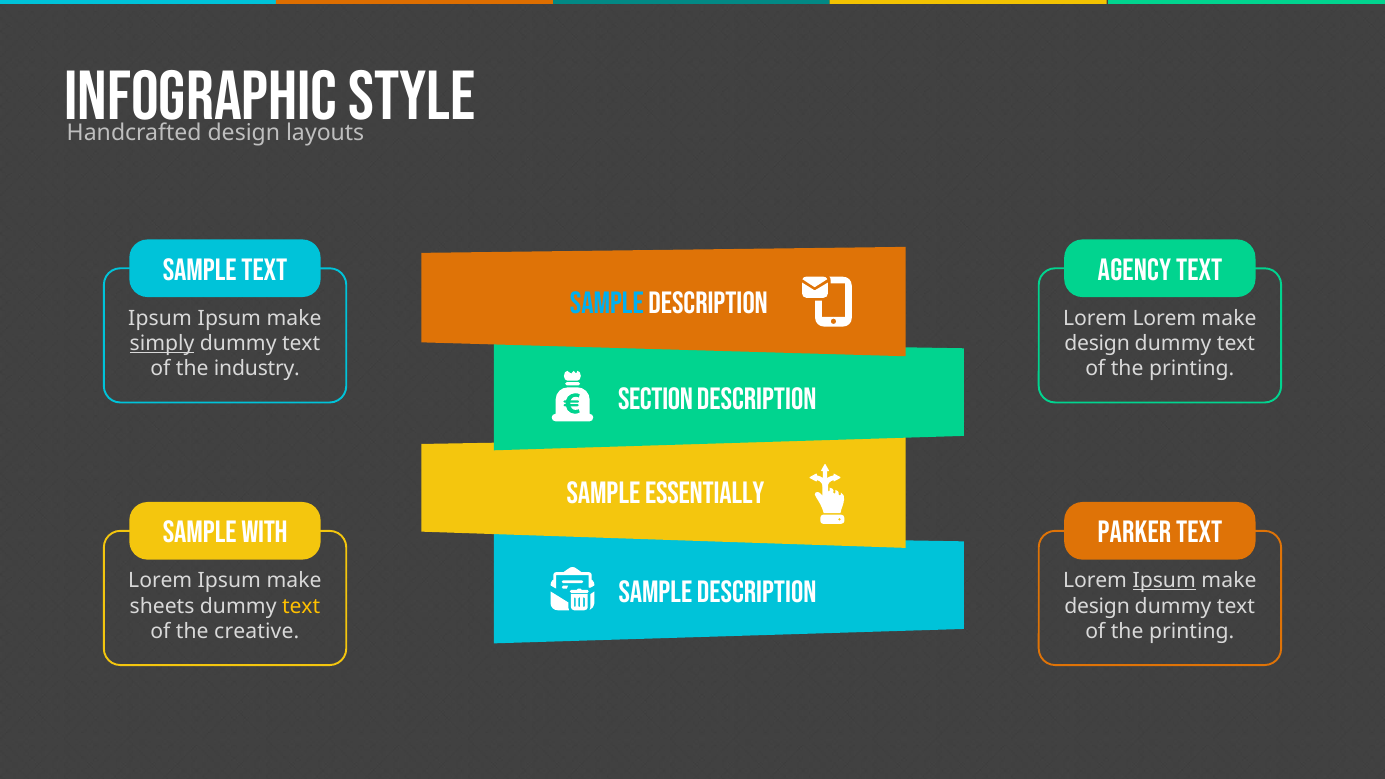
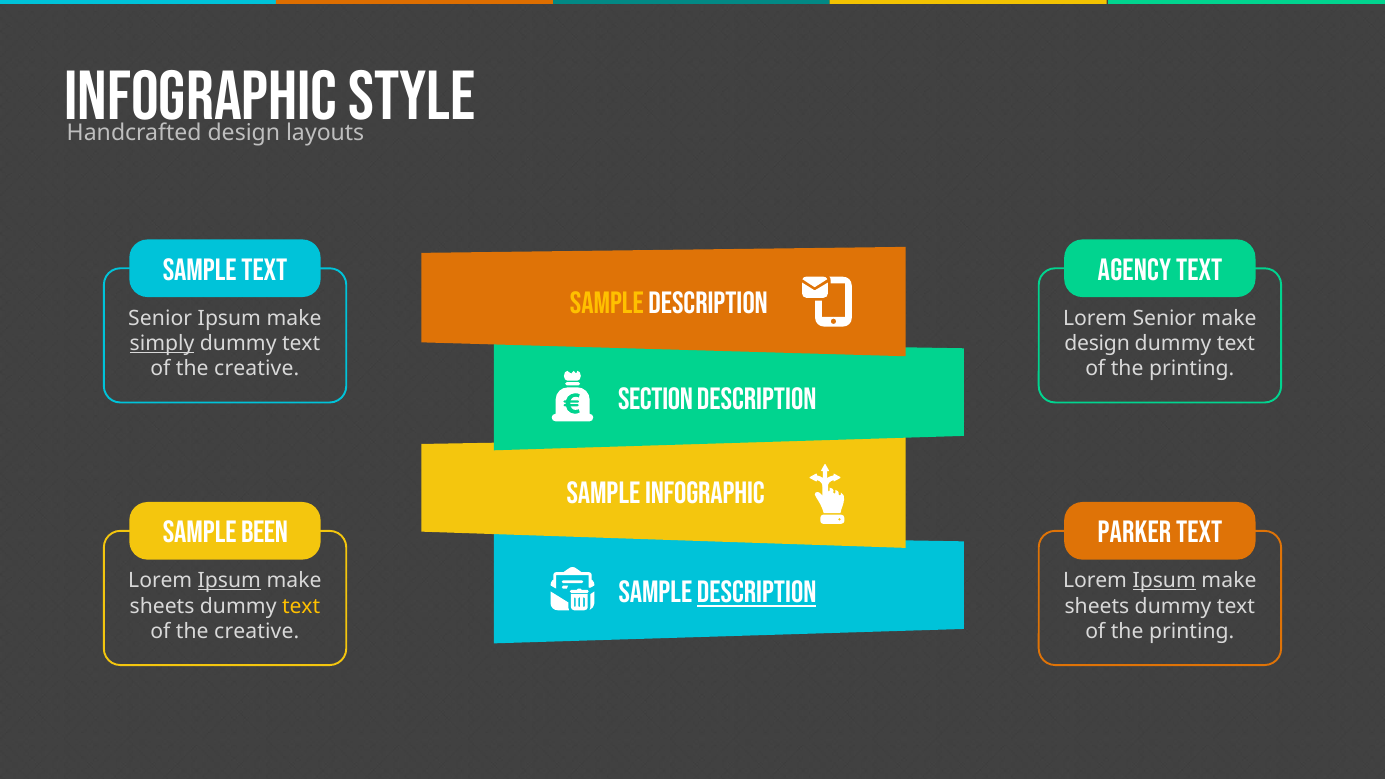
SAMPLE colour: light blue -> yellow (607, 303)
Ipsum: Ipsum -> Senior (160, 318)
Lorem Lorem: Lorem -> Senior (1164, 318)
industry: industry -> creative (257, 369)
SAMPLE ESSENTIALLY: ESSENTIALLY -> INFOGRAPHIC (705, 494)
WITH: WITH -> BEEN (264, 533)
Ipsum underline: none -> present (229, 581)
DESCRIPTION underline: none -> present (757, 592)
design: design -> sheets (1097, 606)
